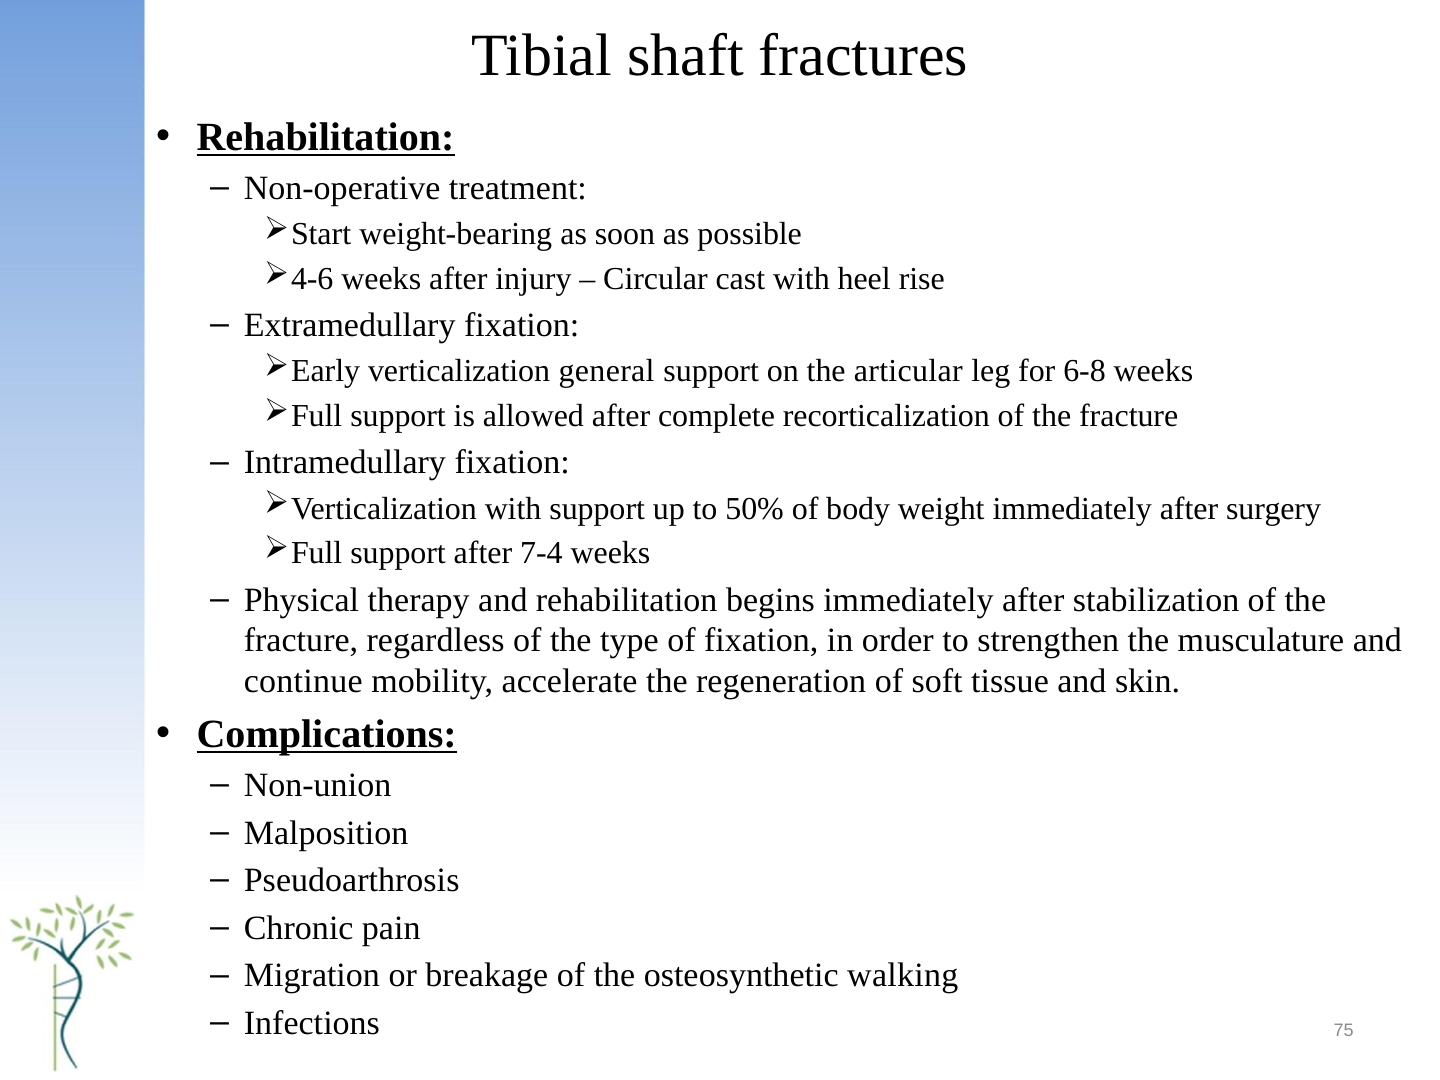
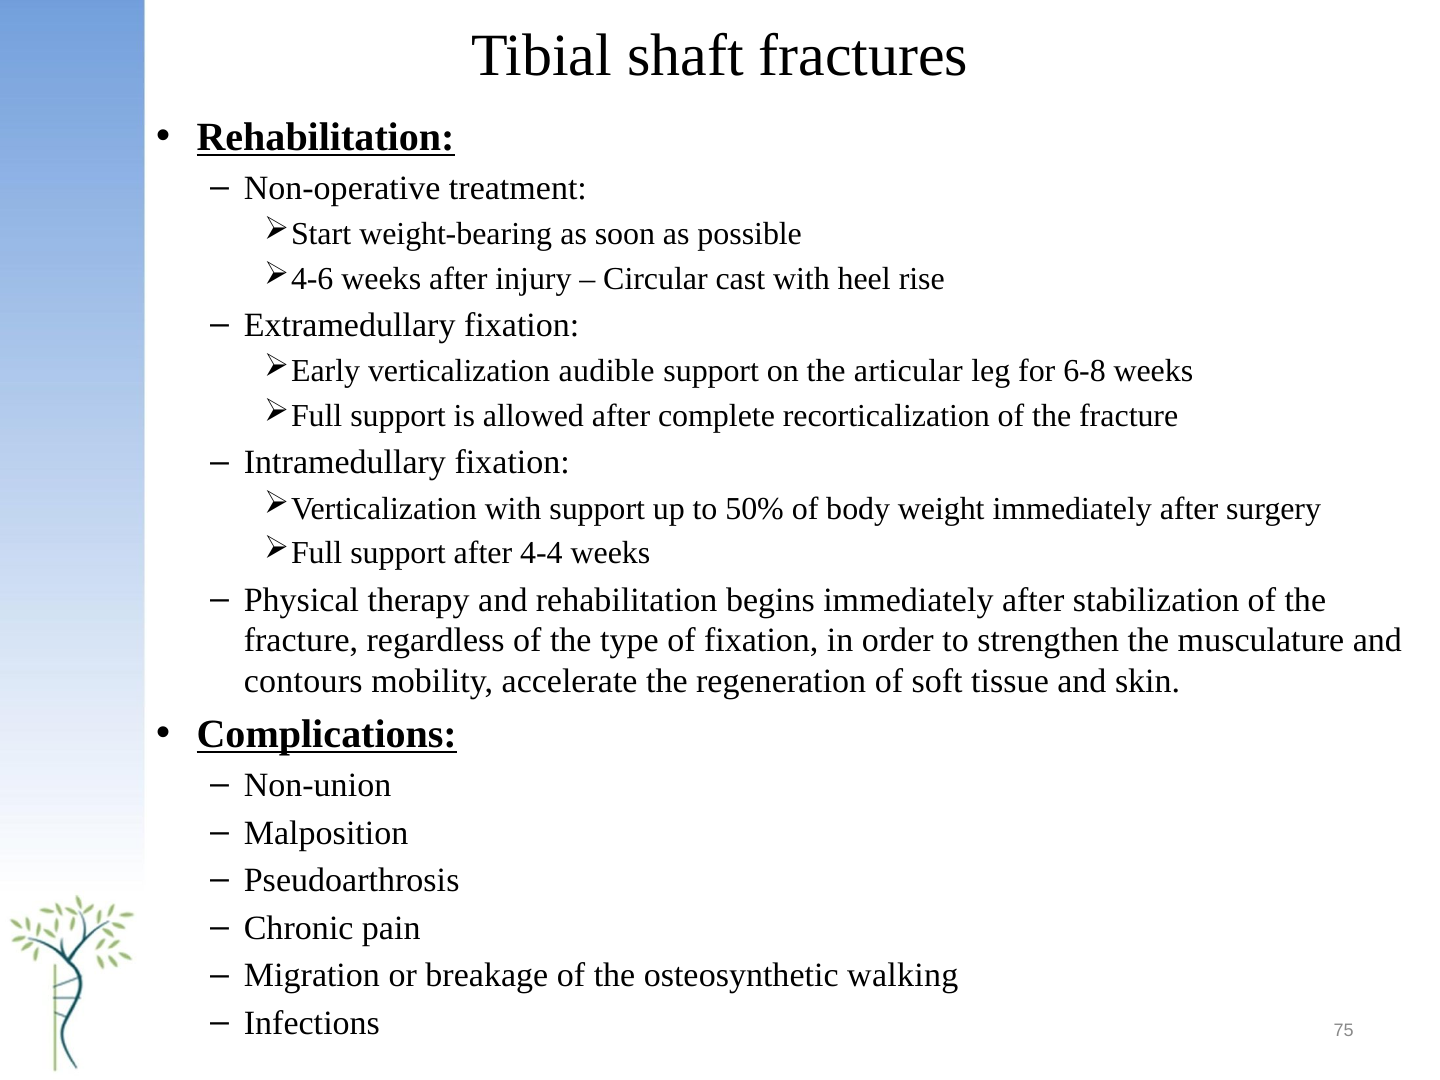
general: general -> audible (607, 371)
7-4: 7-4 -> 4-4 (541, 553)
continue: continue -> contours (303, 682)
